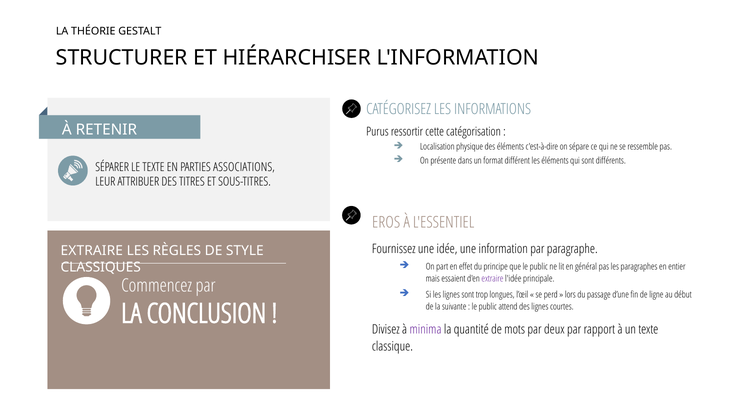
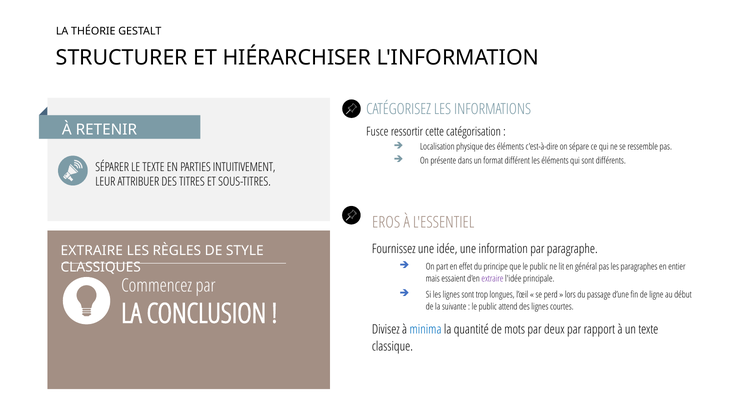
Purus: Purus -> Fusce (377, 132)
ASSOCIATIONS: ASSOCIATIONS -> INTUITIVEMENT (244, 167)
minima colour: purple -> blue (425, 330)
